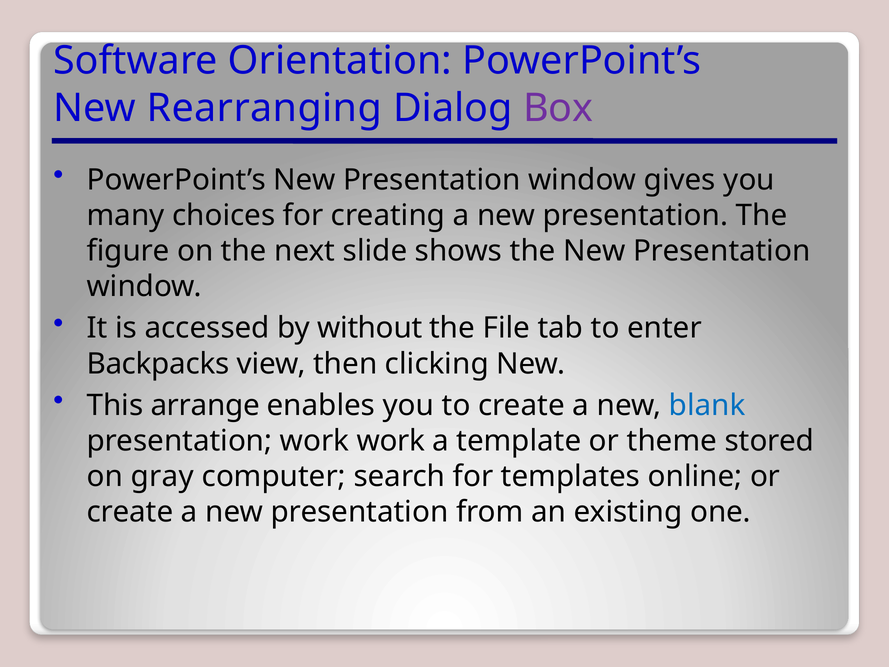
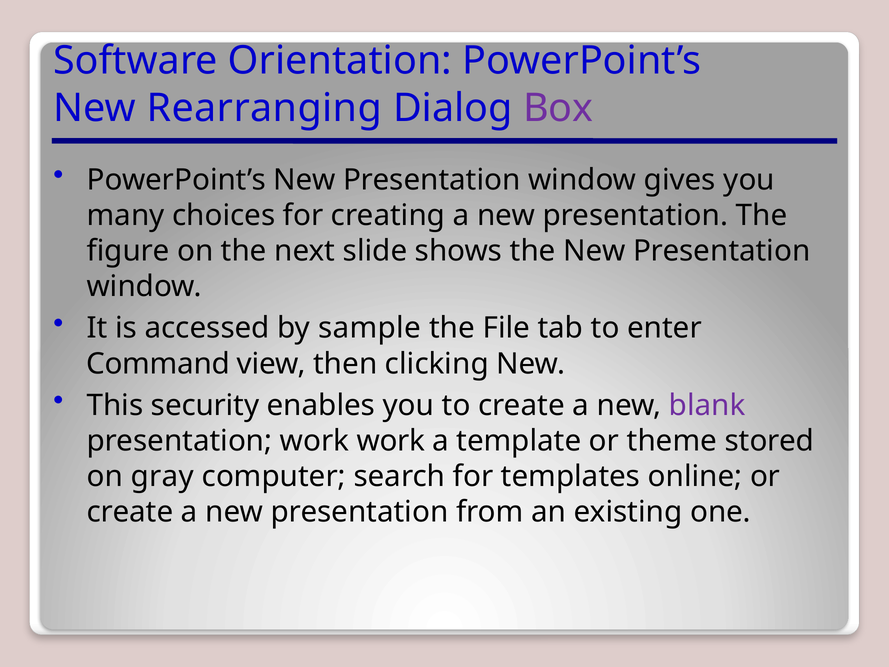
without: without -> sample (369, 328)
Backpacks: Backpacks -> Command (158, 364)
arrange: arrange -> security (205, 405)
blank colour: blue -> purple (707, 405)
